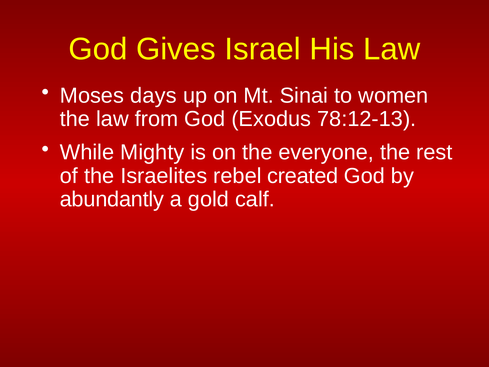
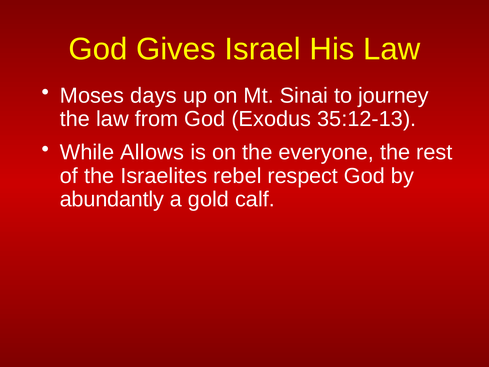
women: women -> journey (393, 96)
78:12-13: 78:12-13 -> 35:12-13 (367, 119)
Mighty: Mighty -> Allows (152, 152)
created: created -> respect (303, 176)
